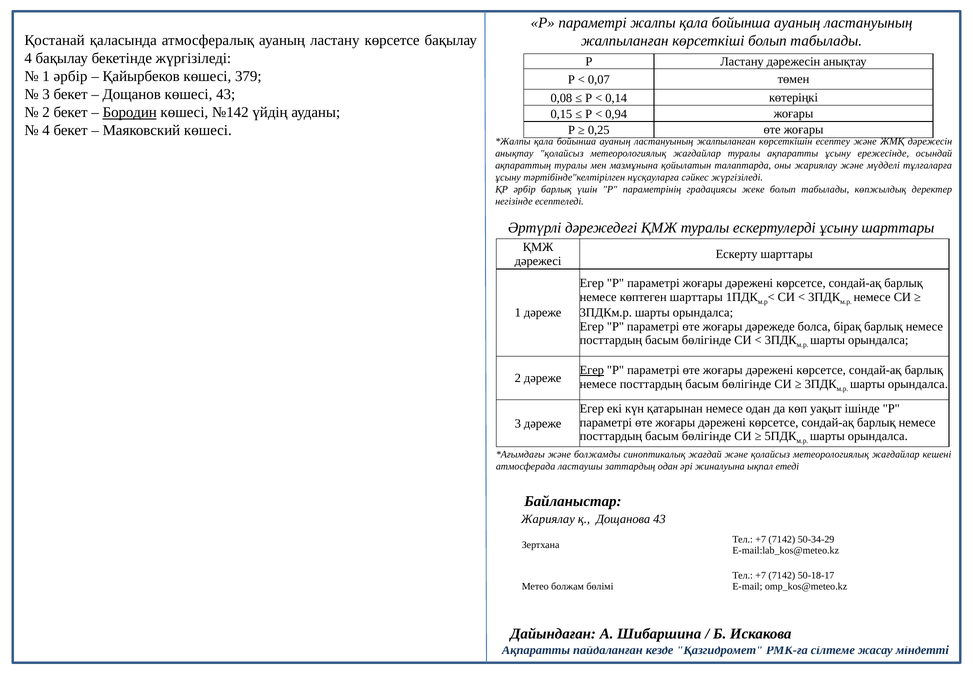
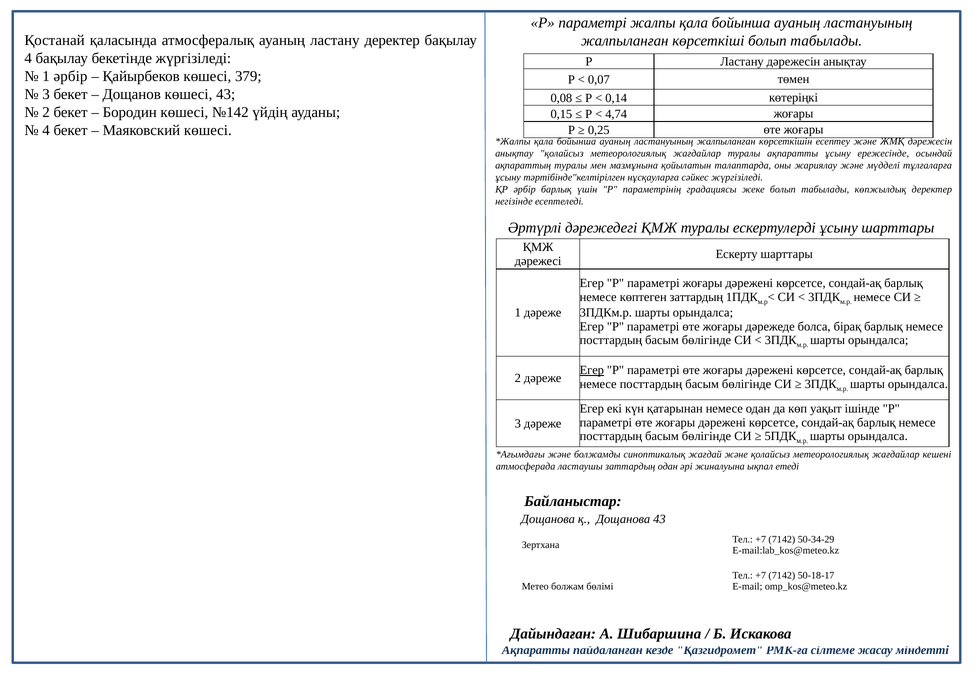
ластану көрсетсе: көрсетсе -> деректер (392, 40)
Бородин underline: present -> none (130, 112)
0,94: 0,94 -> 4,74 (616, 114)
көптеген шарттары: шарттары -> заттардың (696, 297)
Жариялау: Жариялау -> Дощанова (548, 519)
